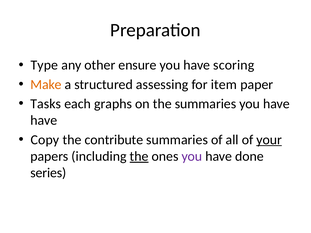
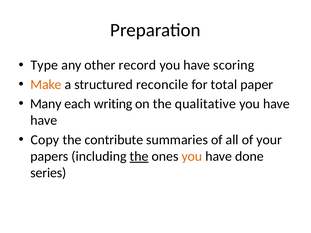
ensure: ensure -> record (137, 65)
assessing: assessing -> reconcile (162, 85)
item: item -> total (224, 85)
Tasks: Tasks -> Many (46, 104)
graphs: graphs -> writing (113, 104)
the summaries: summaries -> qualitative (205, 104)
your underline: present -> none (269, 140)
you colour: purple -> orange (192, 156)
